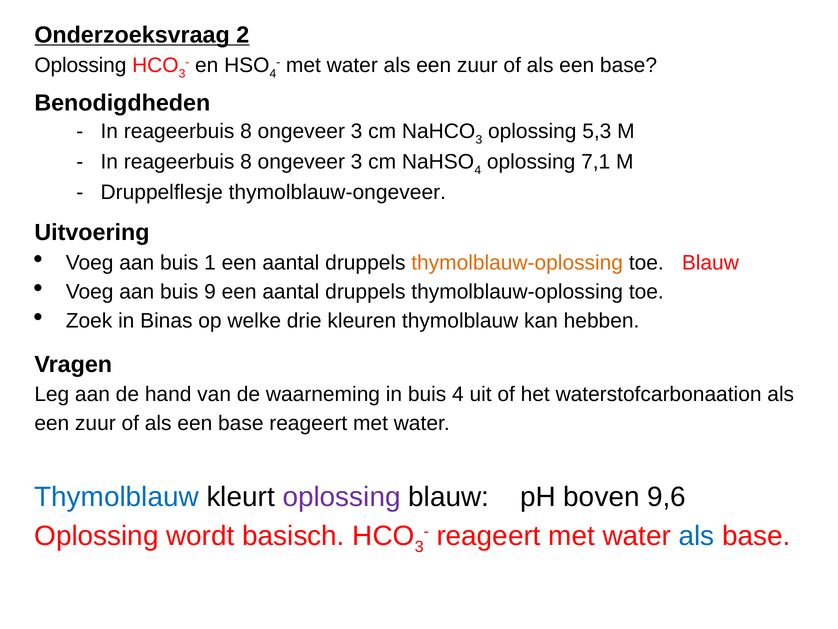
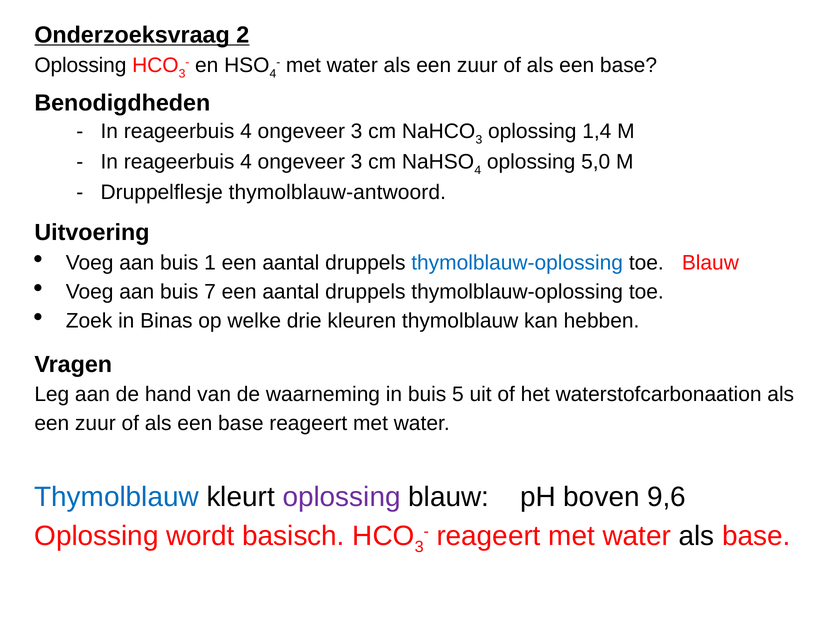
8: 8 -> 4 (246, 131)
5,3: 5,3 -> 1,4 (597, 131)
8: 8 -> 4 (246, 162)
7,1: 7,1 -> 5,0 (596, 162)
thymolblauw-ongeveer: thymolblauw-ongeveer -> thymolblauw-antwoord (337, 192)
thymolblauw-oplossing colour: orange -> blue (517, 263)
9: 9 -> 7 (210, 291)
buis 4: 4 -> 5 (458, 394)
als colour: blue -> black (696, 536)
